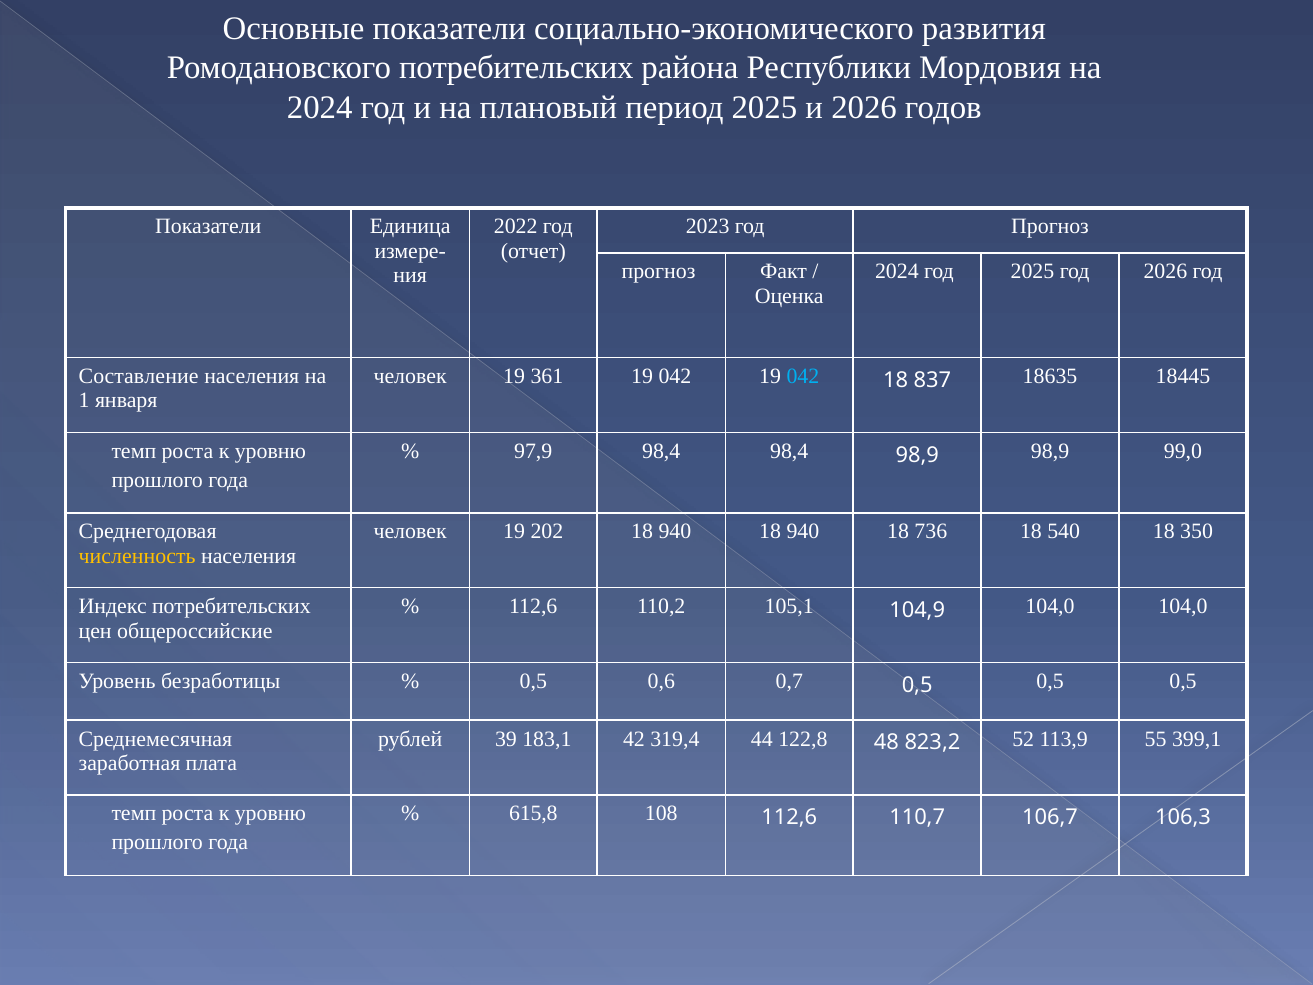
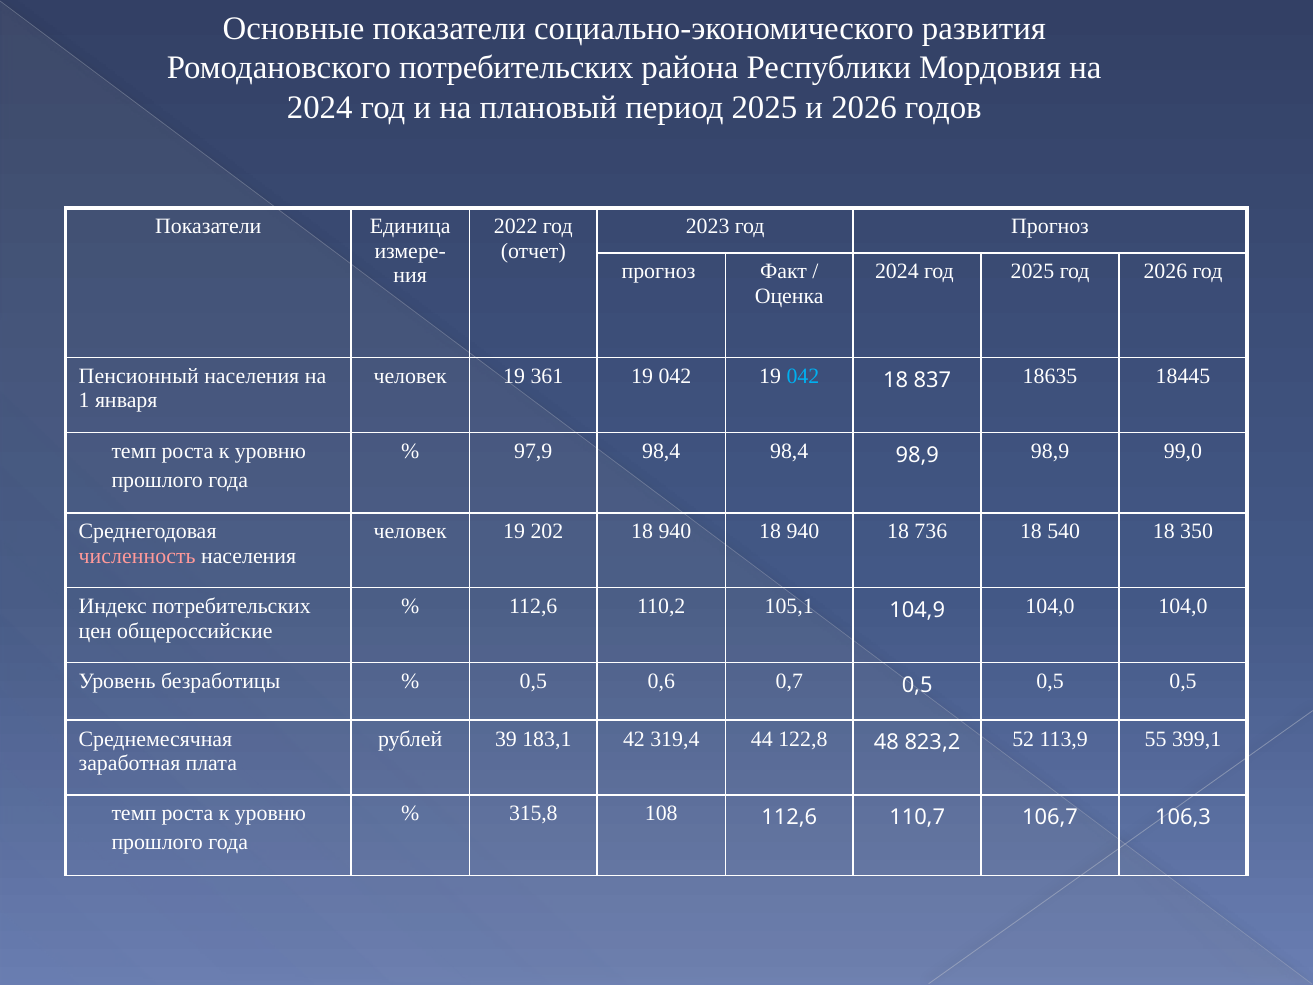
Составление: Составление -> Пенсионный (139, 376)
численность colour: yellow -> pink (137, 556)
615,8: 615,8 -> 315,8 (533, 813)
